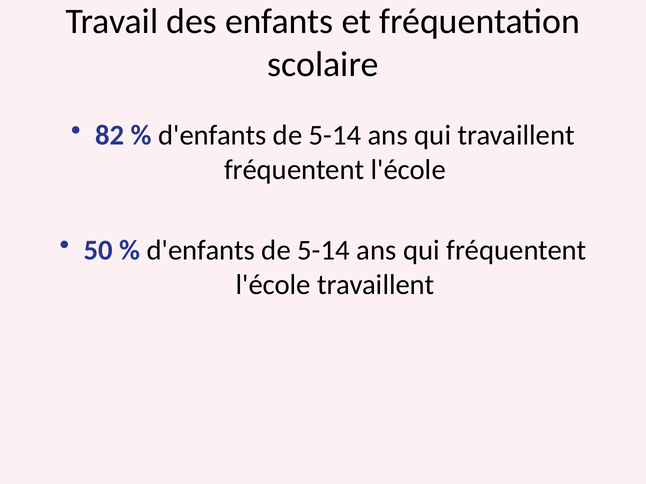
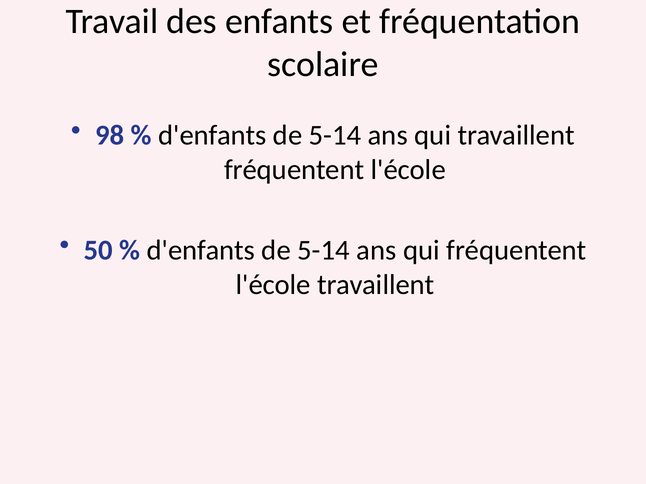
82: 82 -> 98 (110, 136)
